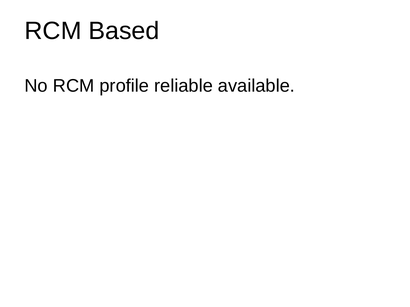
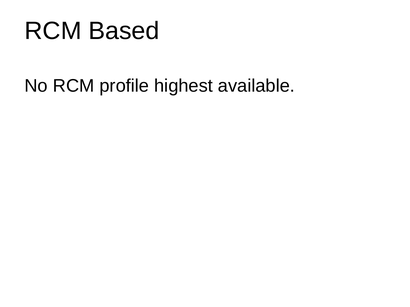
reliable: reliable -> highest (184, 86)
